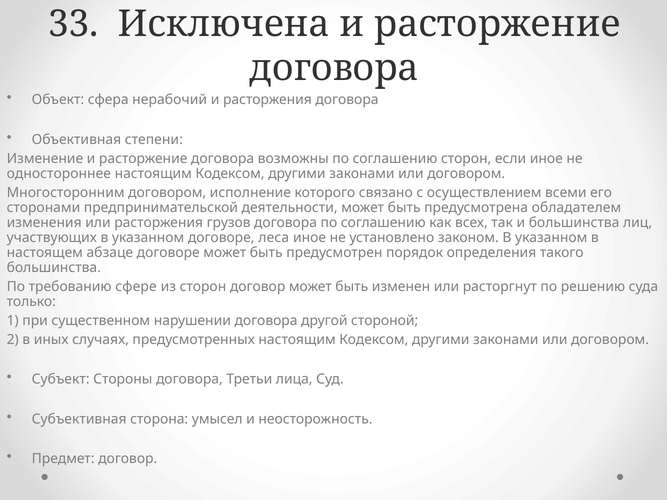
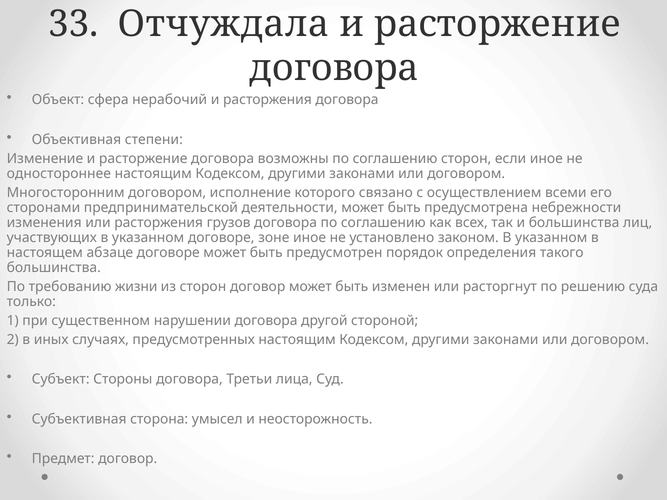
Исключена: Исключена -> Отчуждала (224, 24)
обладателем: обладателем -> небрежности (576, 208)
леса: леса -> зоне (274, 238)
сфере: сфере -> жизни (136, 287)
